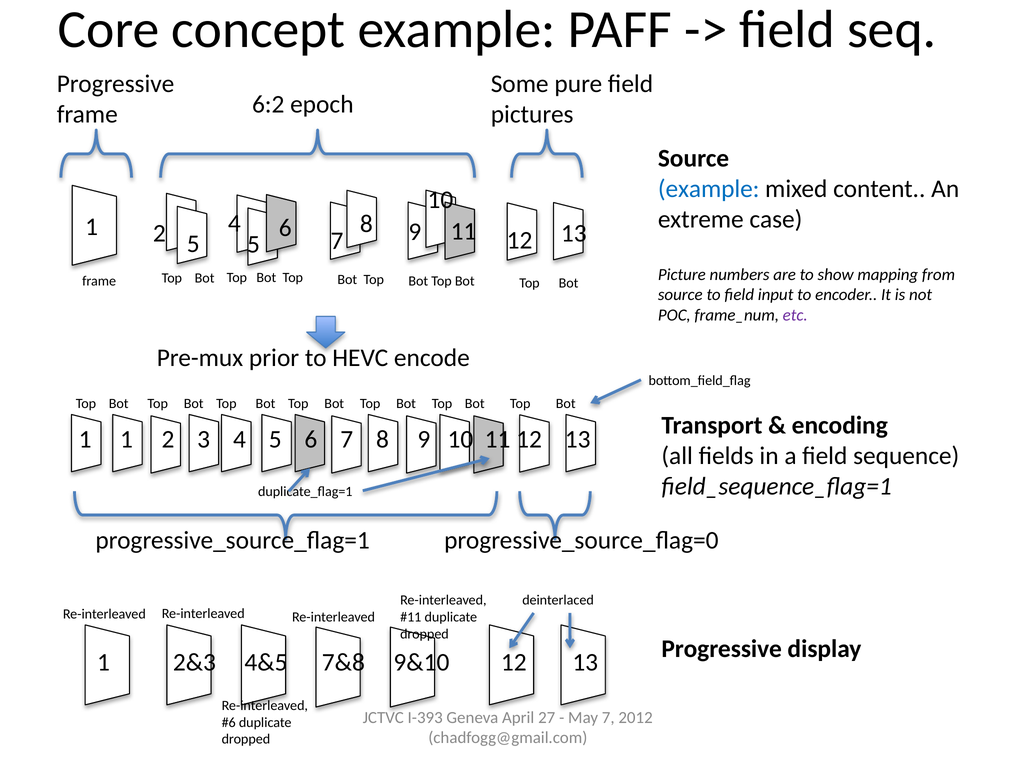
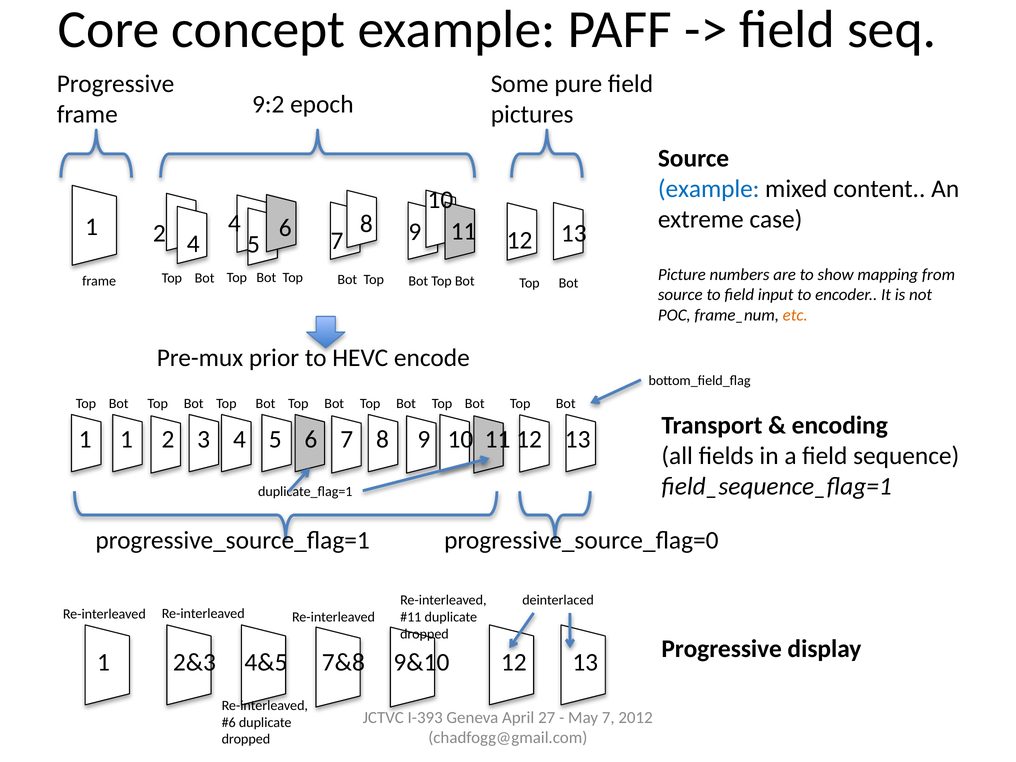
6:2: 6:2 -> 9:2 (268, 105)
2 5: 5 -> 4 (193, 244)
etc colour: purple -> orange (795, 315)
